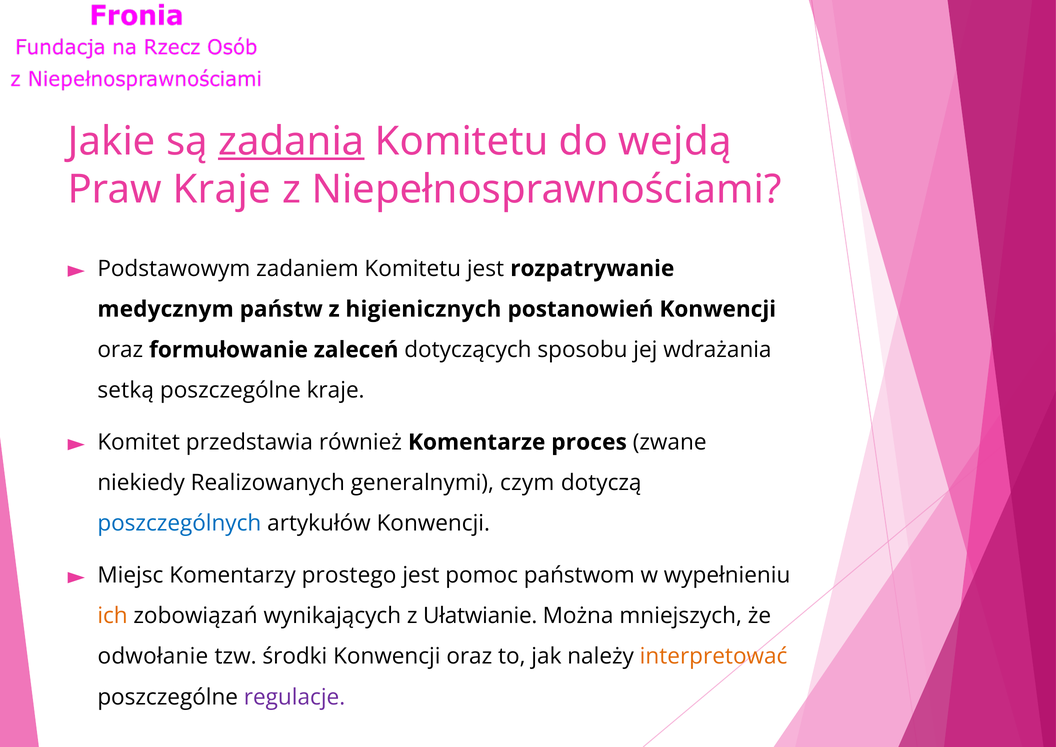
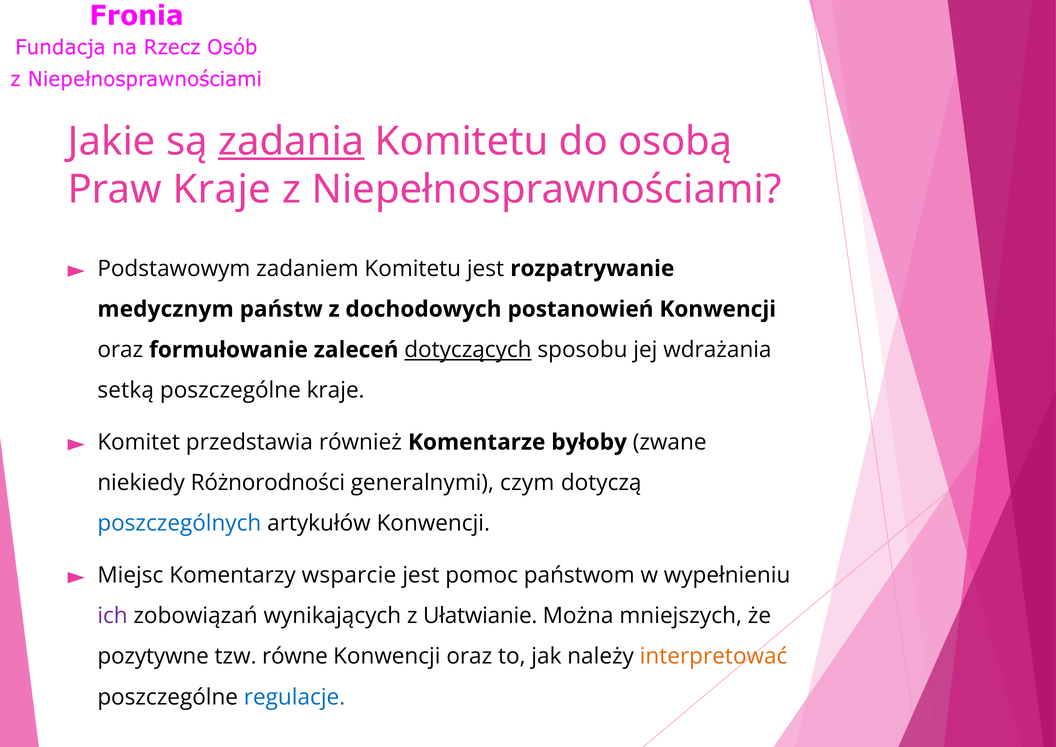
wejdą: wejdą -> osobą (675, 141)
higienicznych: higienicznych -> dochodowych (423, 309)
dotyczących underline: none -> present (468, 350)
proces: proces -> byłoby (589, 442)
Realizowanych: Realizowanych -> Różnorodności (268, 483)
prostego: prostego -> wsparcie (349, 575)
ich colour: orange -> purple (113, 616)
odwołanie: odwołanie -> pozytywne (153, 656)
środki: środki -> równe (295, 656)
regulacje colour: purple -> blue (295, 697)
